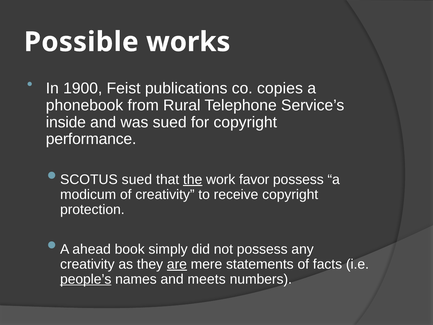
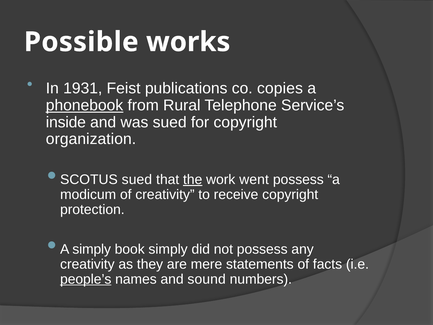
1900: 1900 -> 1931 (83, 88)
phonebook underline: none -> present (84, 105)
performance: performance -> organization (91, 139)
favor: favor -> went (254, 179)
A ahead: ahead -> simply (92, 249)
are underline: present -> none (177, 264)
meets: meets -> sound (207, 279)
